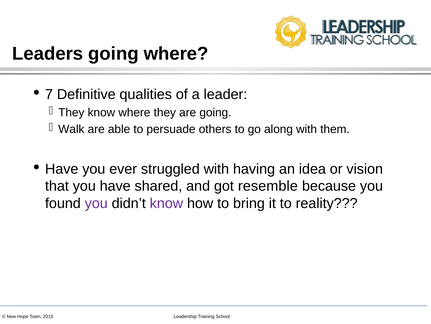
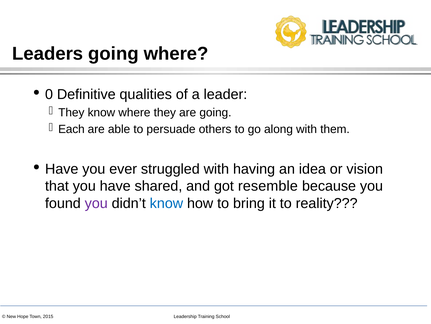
7: 7 -> 0 (49, 94)
Walk: Walk -> Each (71, 129)
know colour: purple -> blue (166, 203)
